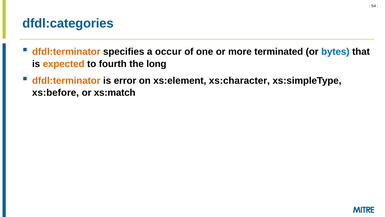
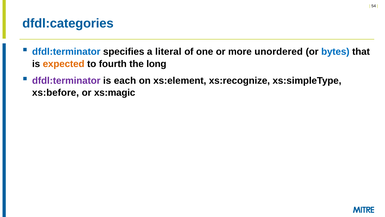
dfdl:terminator colour: orange -> blue (66, 52)
occur: occur -> literal (168, 52)
terminated: terminated -> unordered (279, 52)
dfdl:terminator colour: orange -> purple (66, 81)
error: error -> each (125, 81)
xs:character: xs:character -> xs:recognize (239, 81)
xs:match: xs:match -> xs:magic (115, 93)
